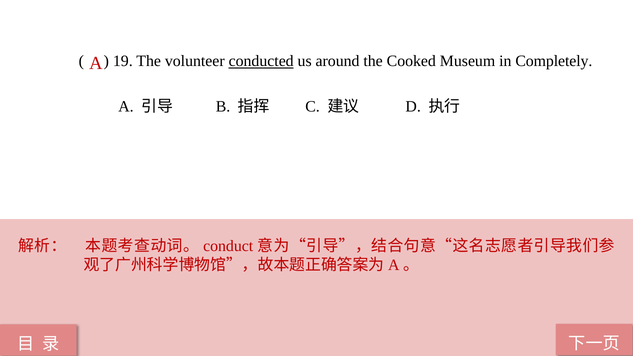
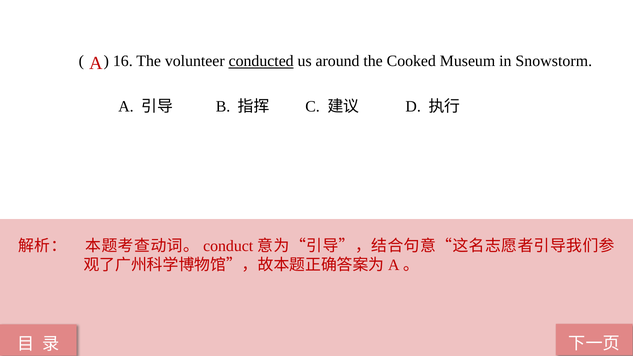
19: 19 -> 16 (123, 61)
Completely: Completely -> Snowstorm (554, 61)
